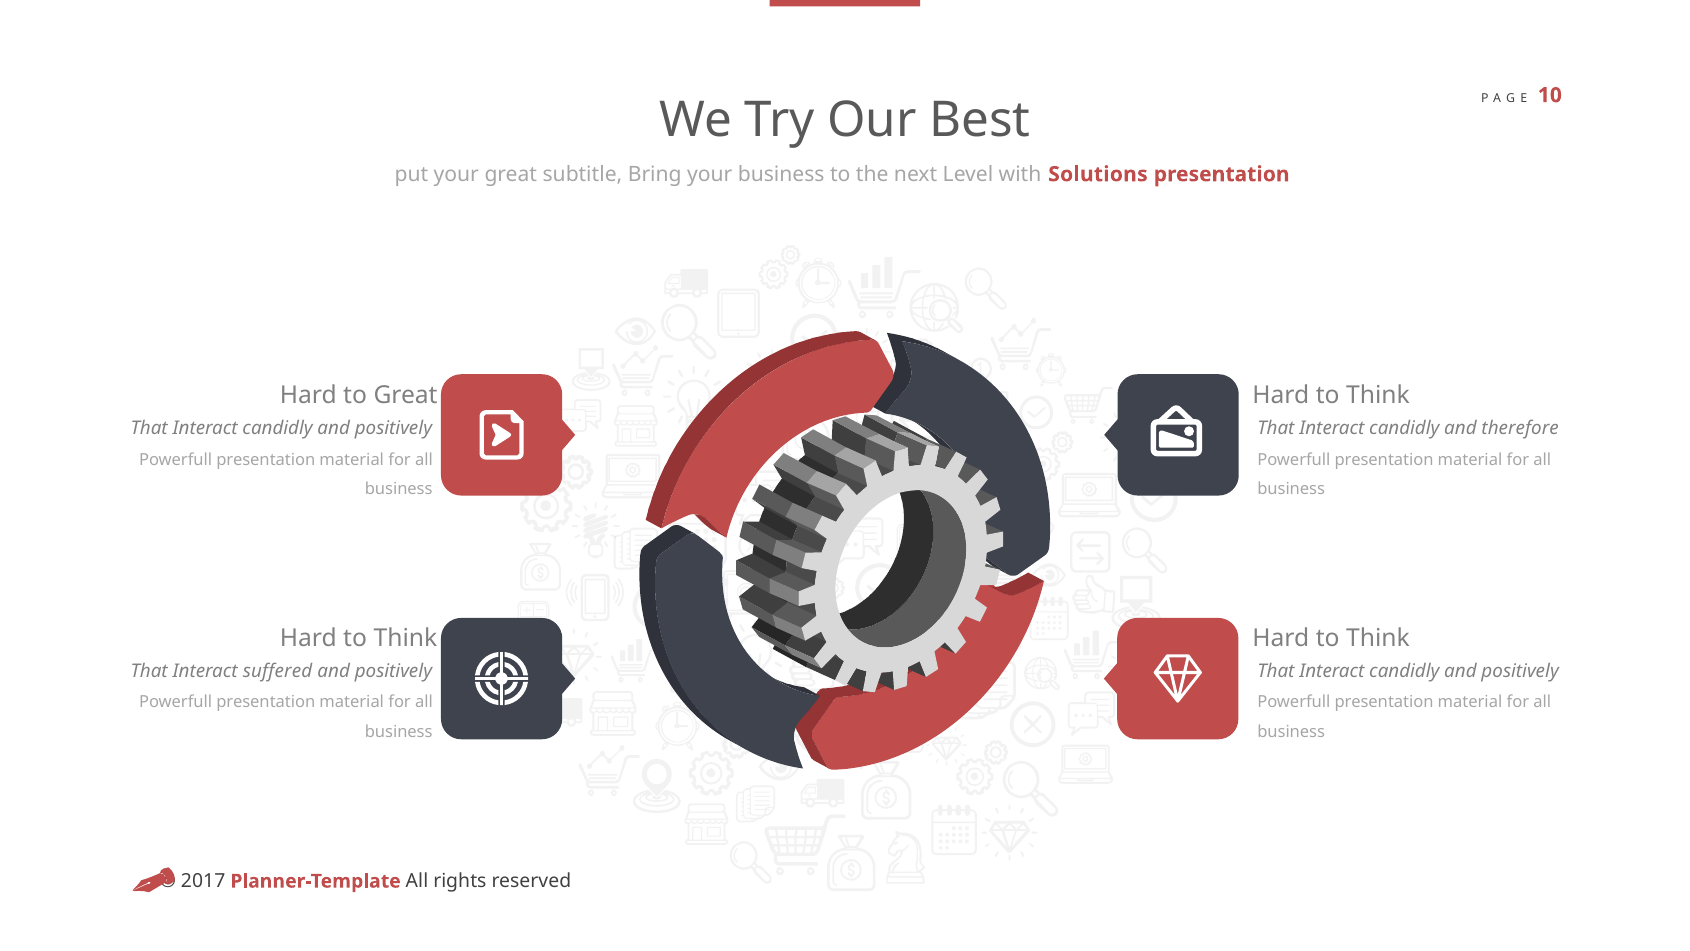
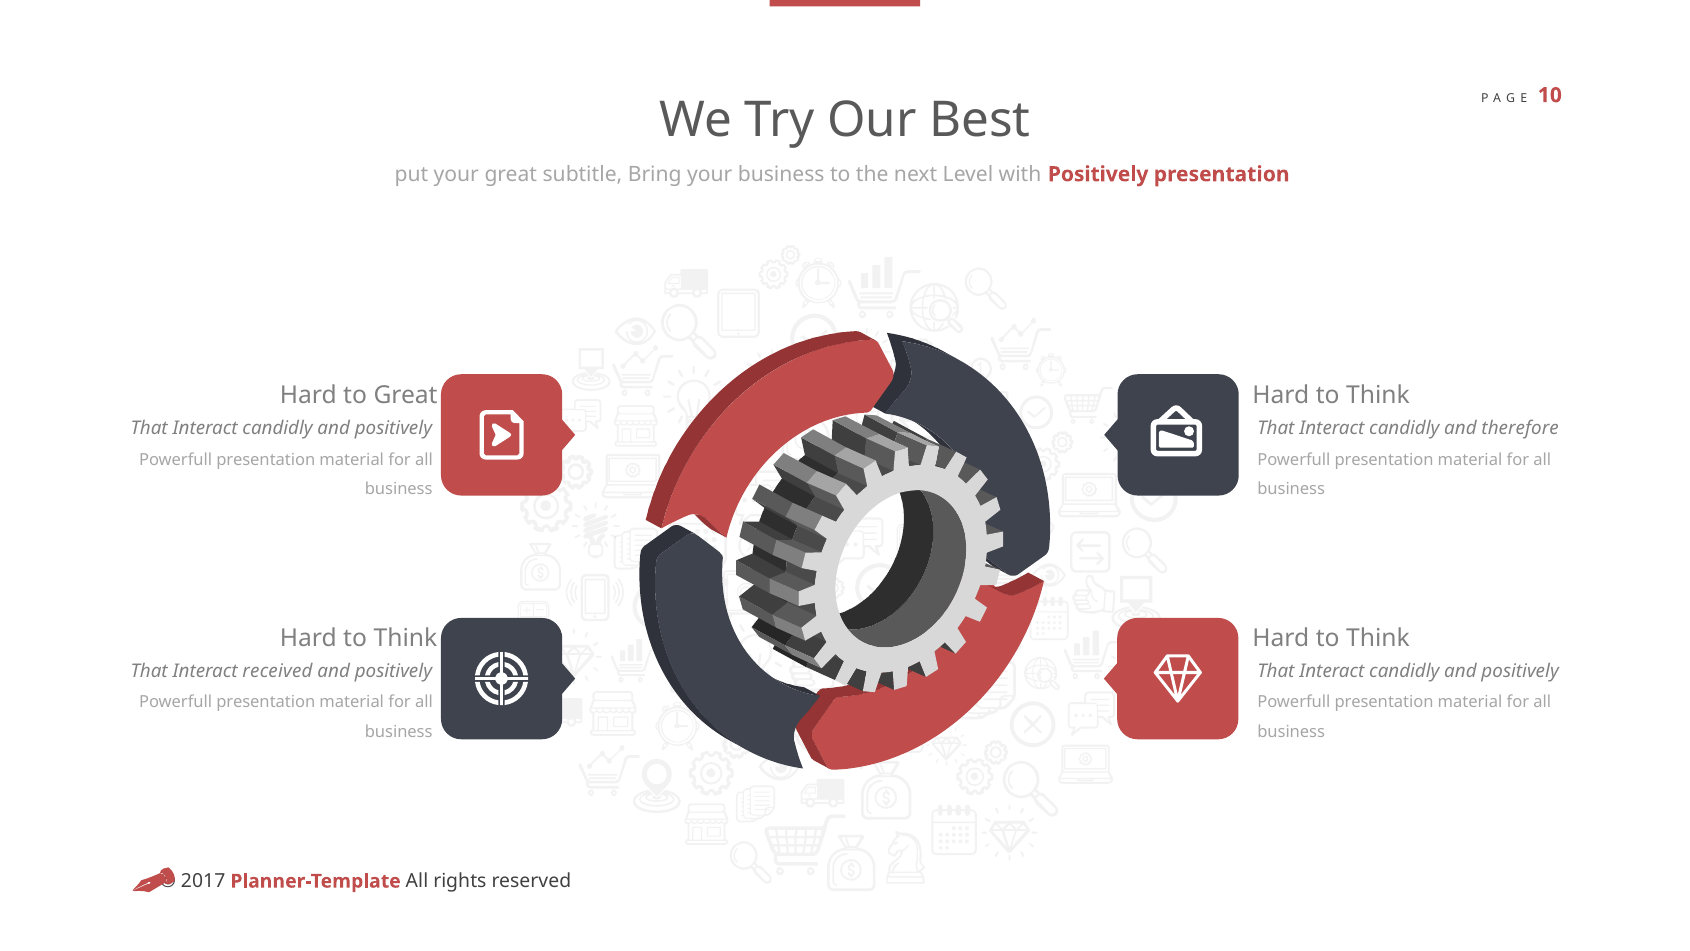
with Solutions: Solutions -> Positively (1098, 174)
suffered: suffered -> received (278, 671)
